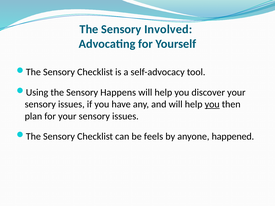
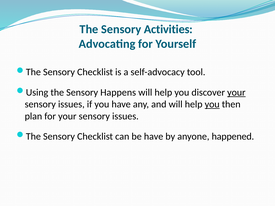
Involved: Involved -> Activities (168, 29)
your underline: none -> present (236, 92)
be feels: feels -> have (154, 137)
